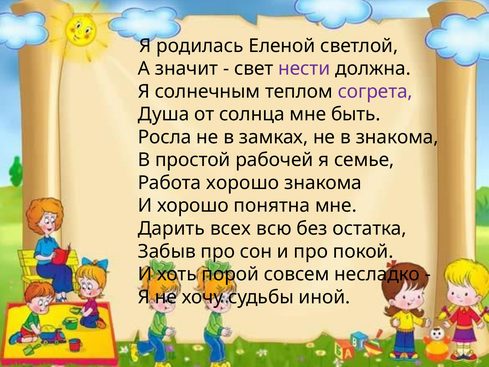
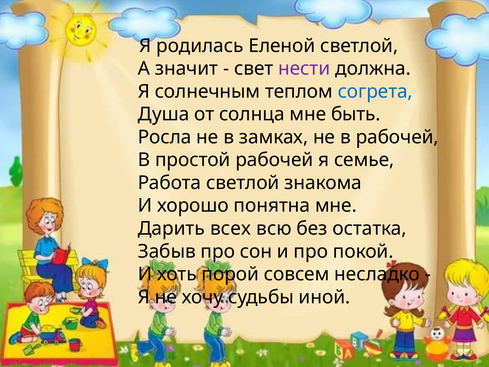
согрета colour: purple -> blue (375, 91)
в знакома: знакома -> рабочей (397, 137)
Работа хорошо: хорошо -> светлой (243, 183)
